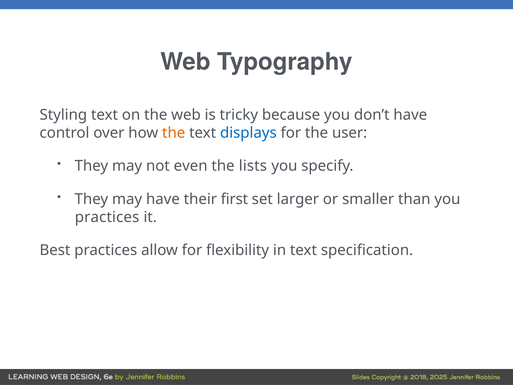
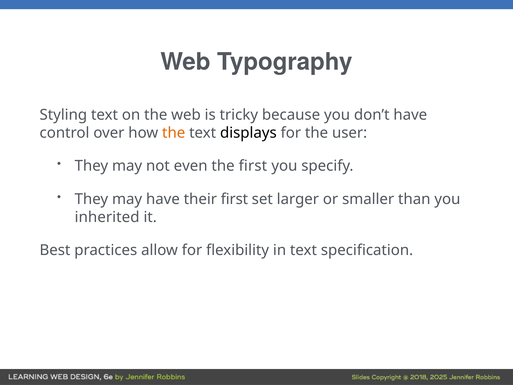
displays colour: blue -> black (248, 133)
the lists: lists -> first (253, 166)
practices: practices -> inherited (107, 217)
